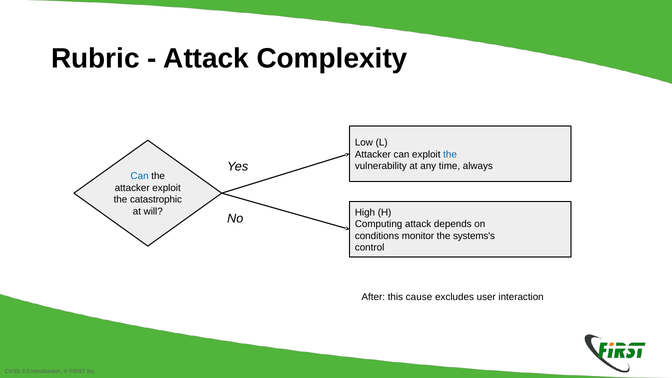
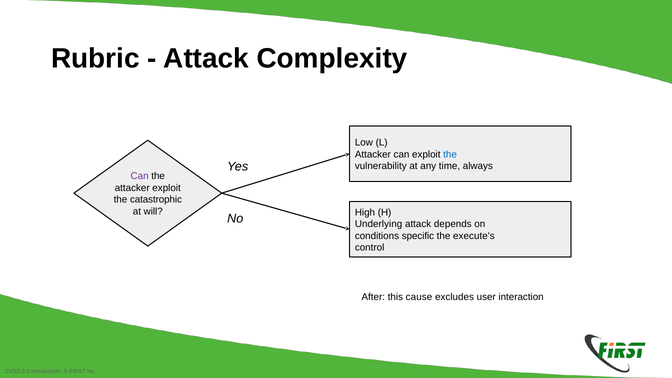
Can colour: blue -> purple (140, 176)
Computing: Computing -> Underlying (379, 224)
monitor: monitor -> specific (418, 236)
systems's: systems's -> execute's (474, 236)
